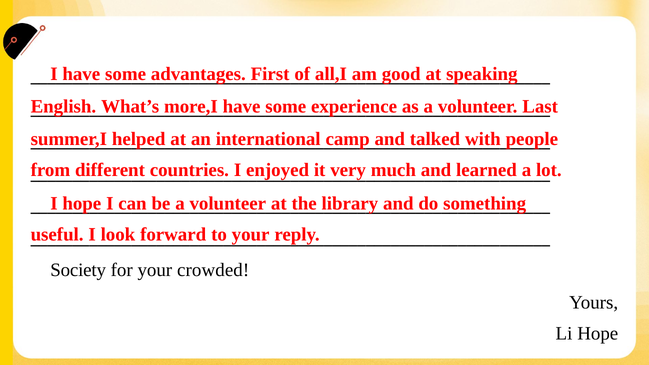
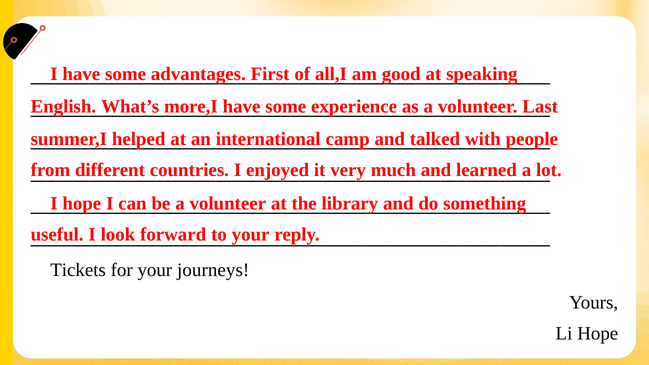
Society: Society -> Tickets (78, 270)
crowded: crowded -> journeys (213, 270)
